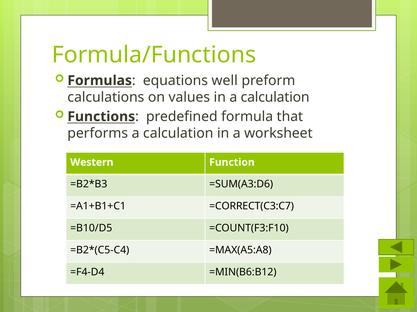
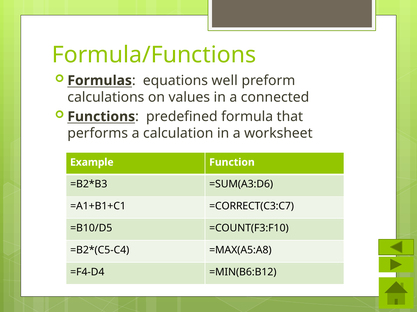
in a calculation: calculation -> connected (275, 97)
Western: Western -> Example (92, 163)
